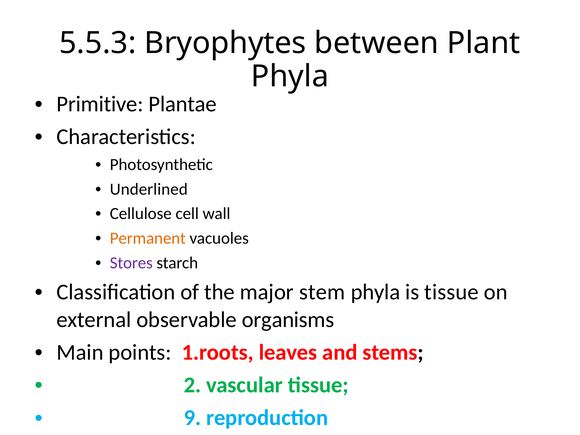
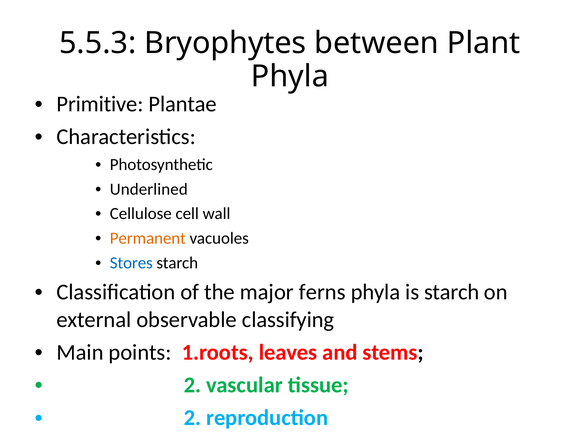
Stores colour: purple -> blue (131, 263)
stem: stem -> ferns (322, 292)
is tissue: tissue -> starch (452, 292)
organisms: organisms -> classifying (288, 320)
9: 9 -> 2 (192, 418)
